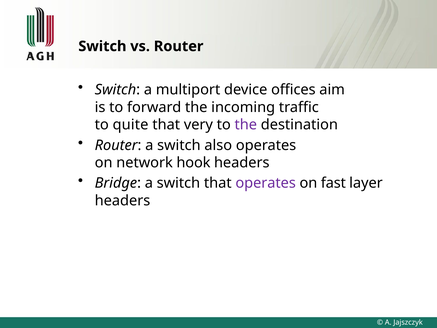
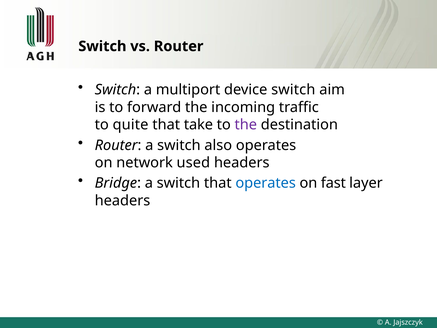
device offices: offices -> switch (293, 90)
very: very -> take (198, 125)
hook: hook -> used (193, 163)
operates colour: purple -> blue (266, 183)
